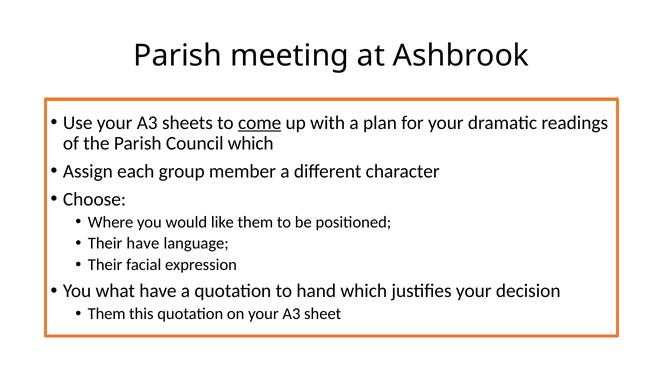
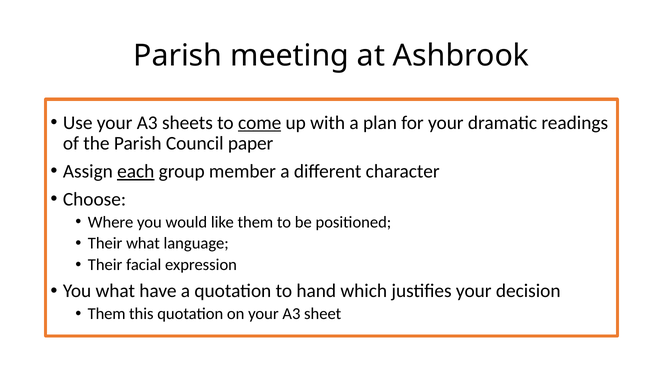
Council which: which -> paper (251, 144)
each underline: none -> present (136, 171)
Their have: have -> what (143, 243)
